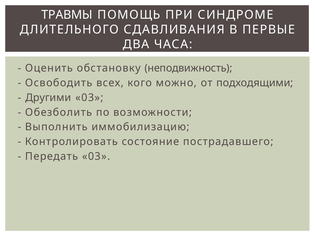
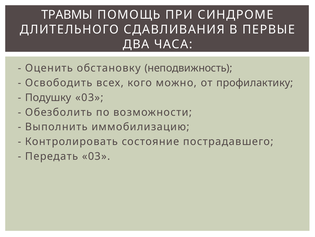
подходящими: подходящими -> профилактику (255, 83)
Другими: Другими -> Подушку (48, 97)
